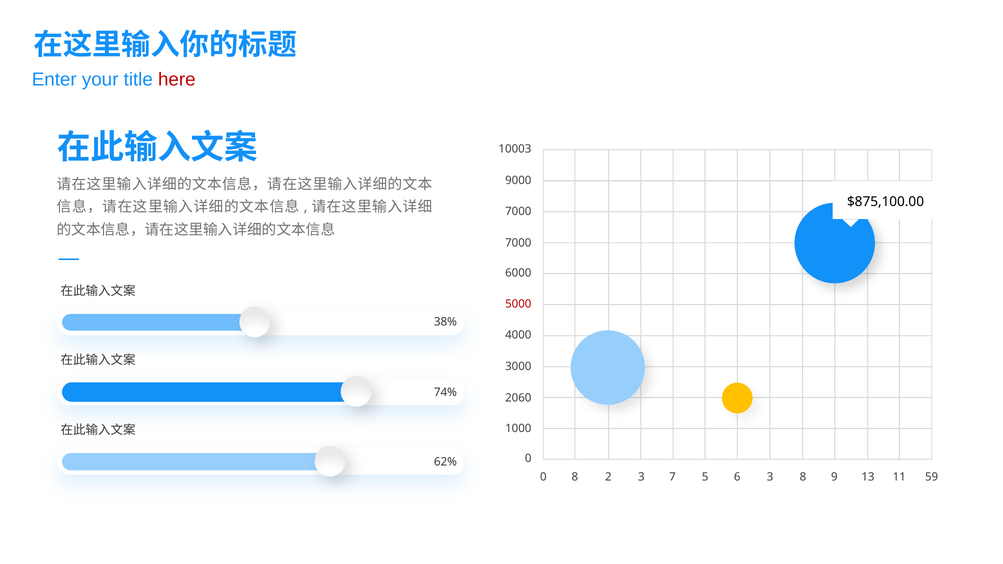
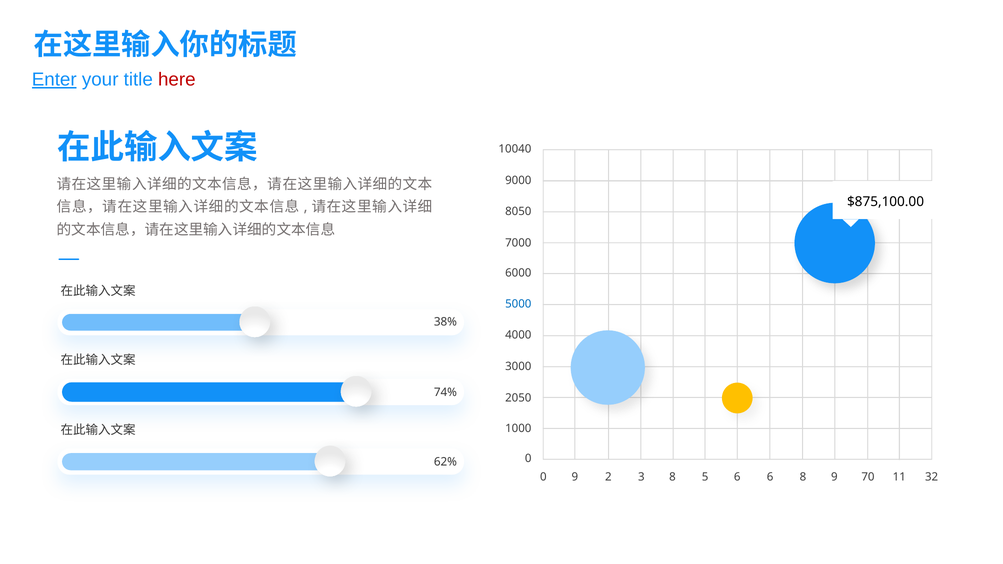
Enter underline: none -> present (54, 80)
10003: 10003 -> 10040 (515, 149)
7000: 7000 -> 8050 (518, 211)
5000 colour: red -> blue (518, 304)
2060: 2060 -> 2050 (518, 398)
0 8: 8 -> 9 (575, 477)
3 7: 7 -> 8 (672, 477)
6 3: 3 -> 6 (770, 477)
13: 13 -> 70 (868, 477)
59: 59 -> 32 (932, 477)
